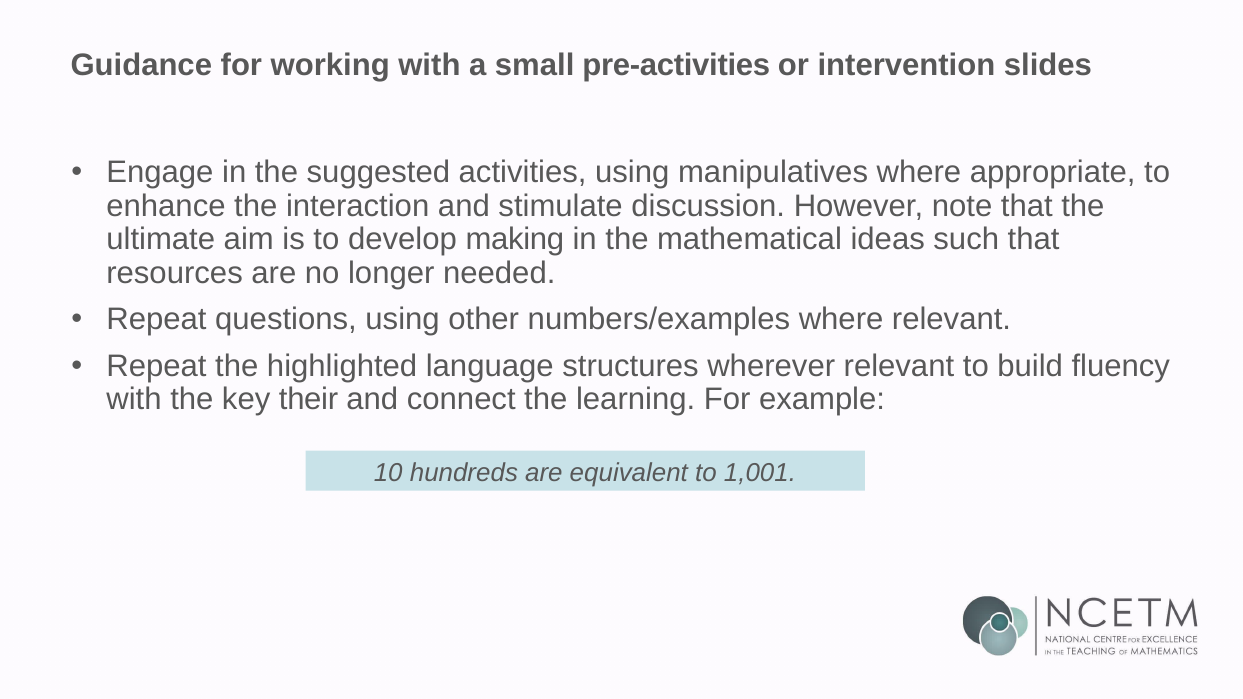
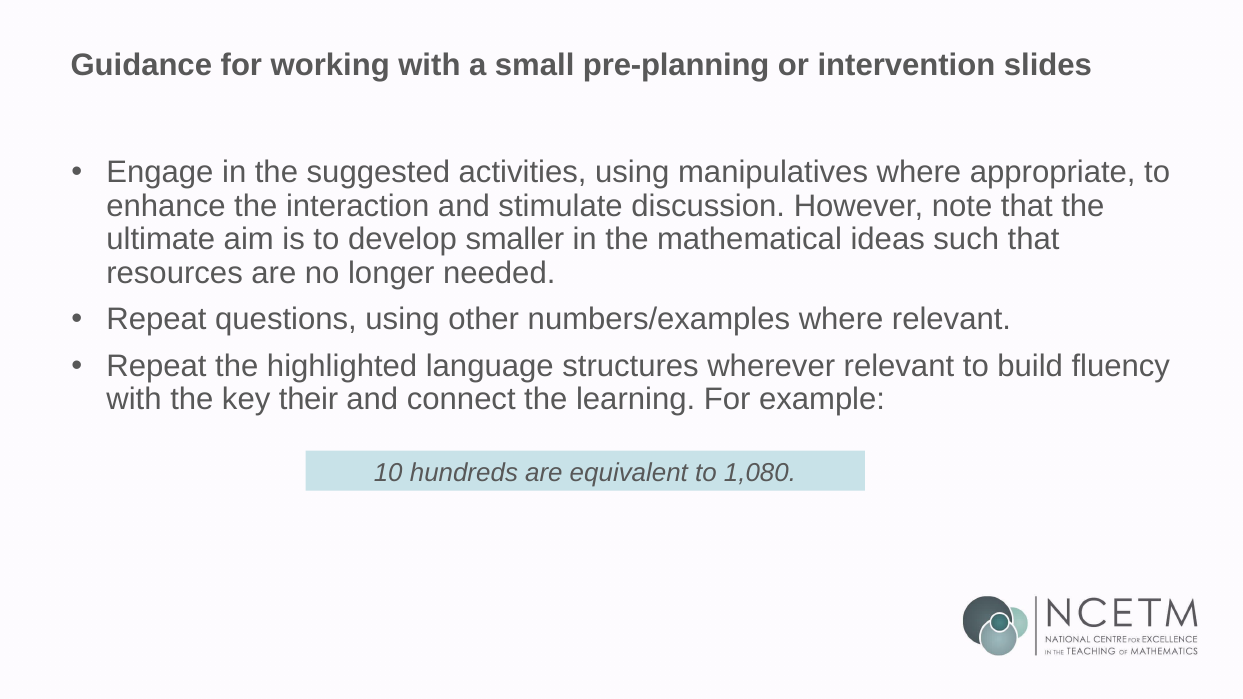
pre-activities: pre-activities -> pre-planning (676, 65)
making: making -> smaller (515, 240)
1,001: 1,001 -> 1,080 (760, 473)
